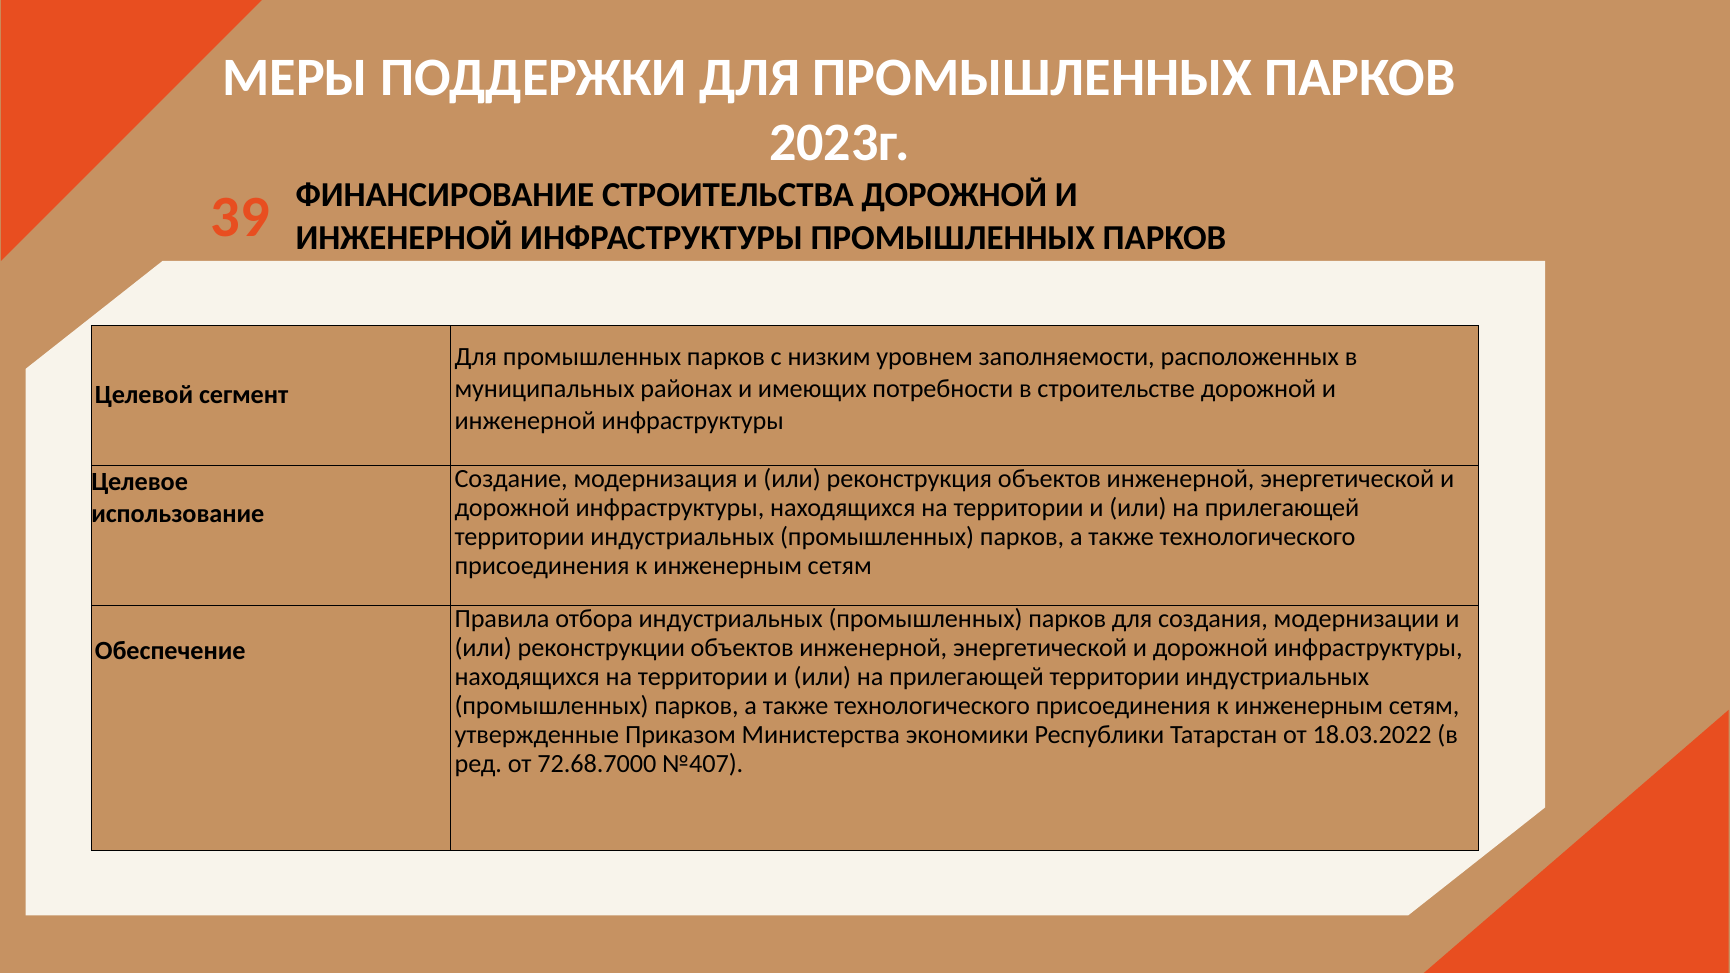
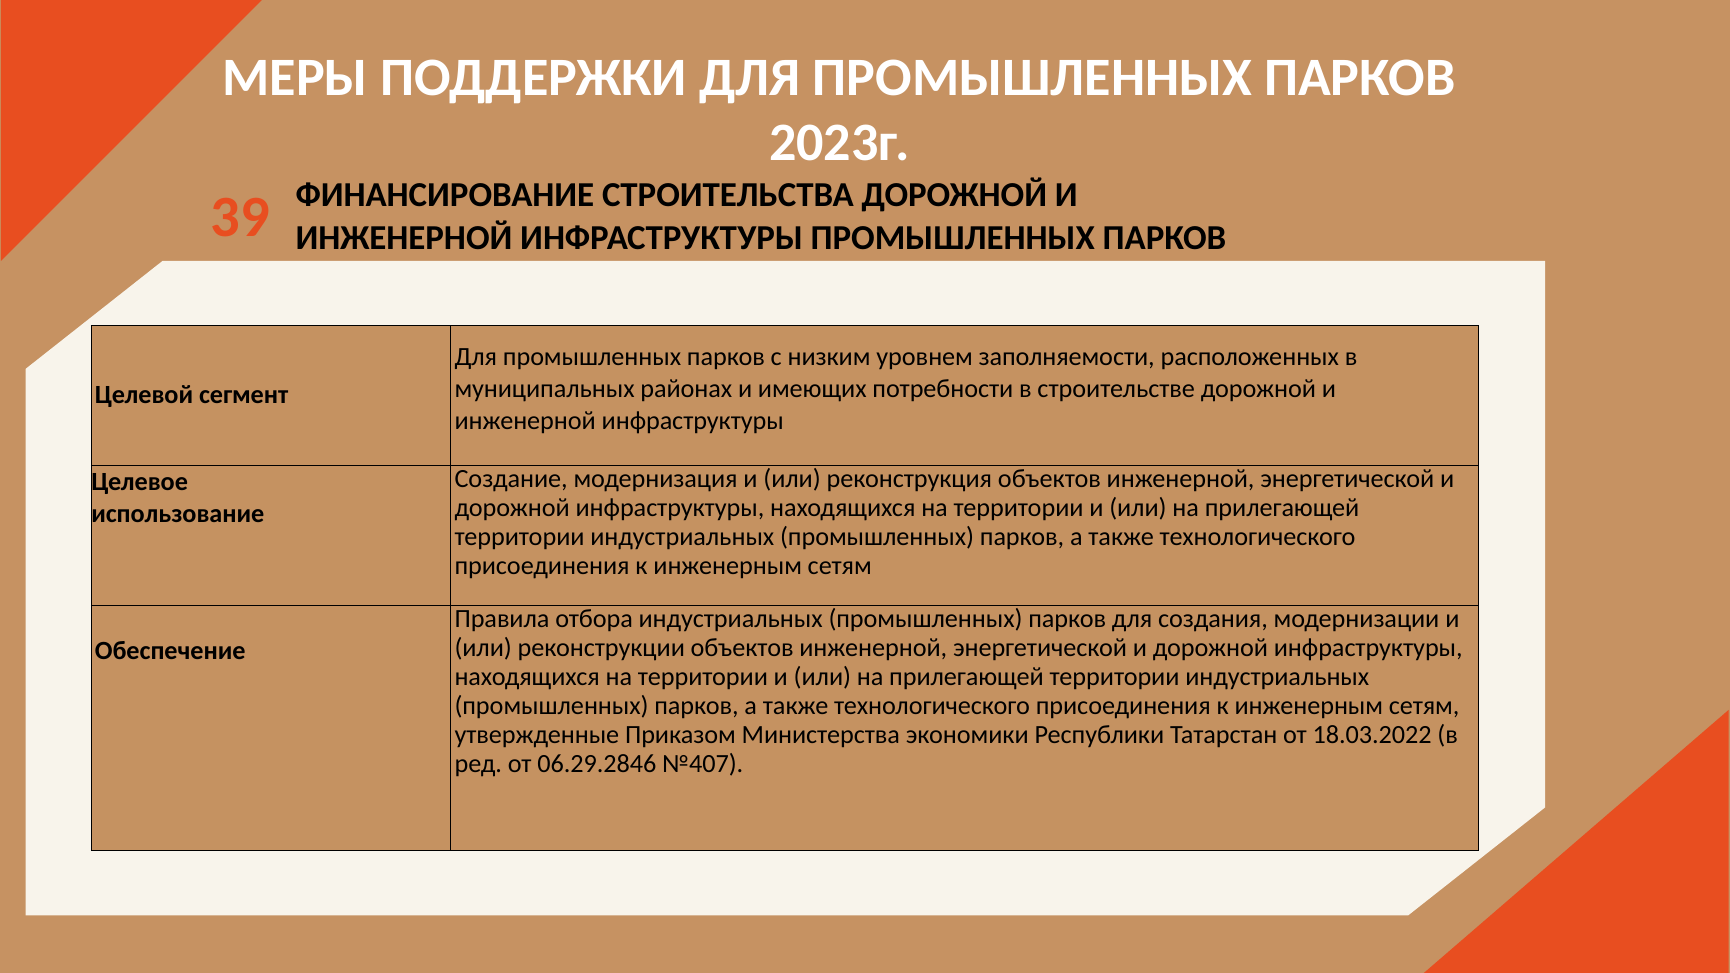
72.68.7000: 72.68.7000 -> 06.29.2846 (597, 764)
